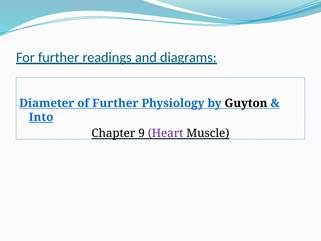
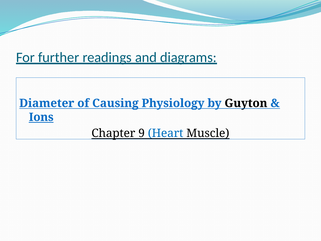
of Further: Further -> Causing (115, 103)
Into: Into -> Ions (41, 117)
Heart colour: purple -> blue (166, 133)
